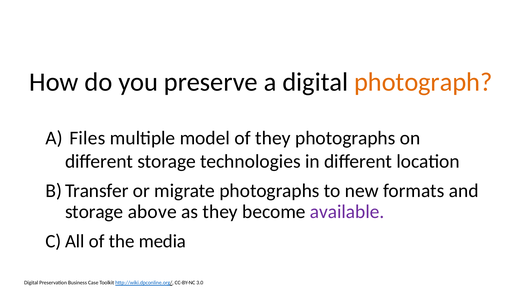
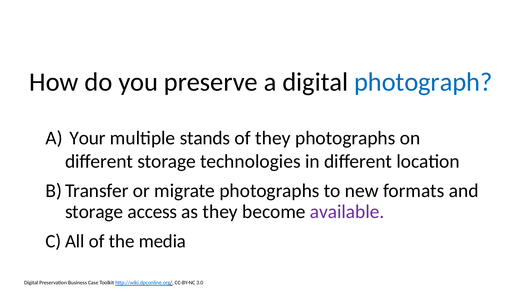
photograph colour: orange -> blue (423, 82)
Files: Files -> Your (88, 138)
model: model -> stands (205, 138)
above: above -> access (152, 212)
